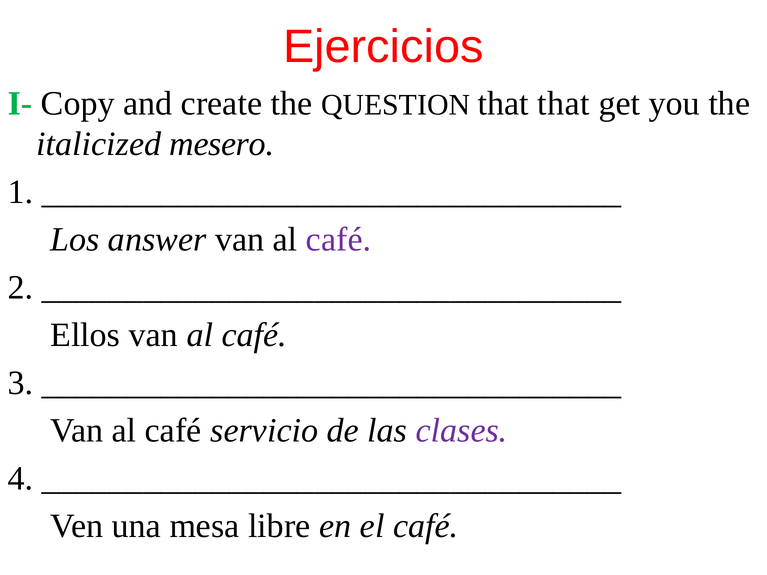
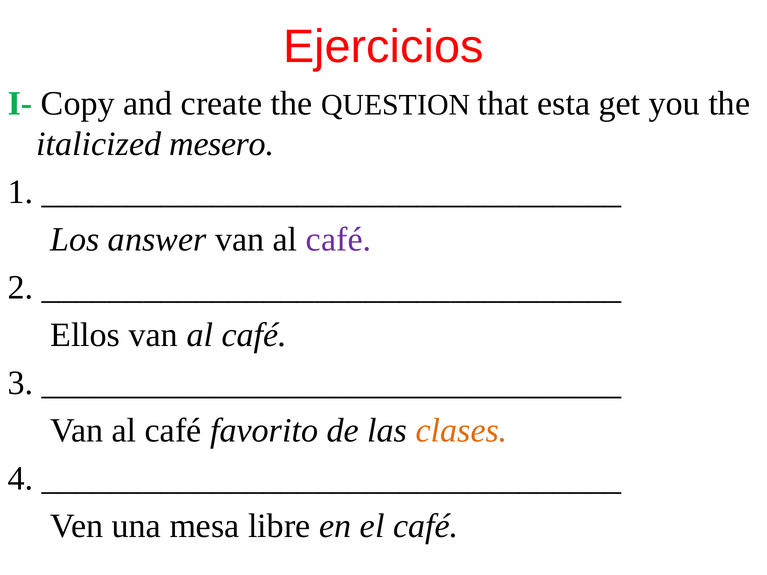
that that: that -> esta (564, 103)
servicio: servicio -> favorito (264, 431)
clases colour: purple -> orange (462, 431)
